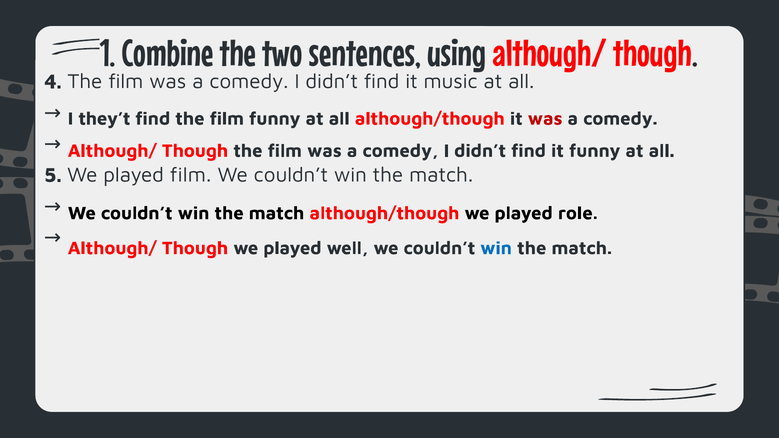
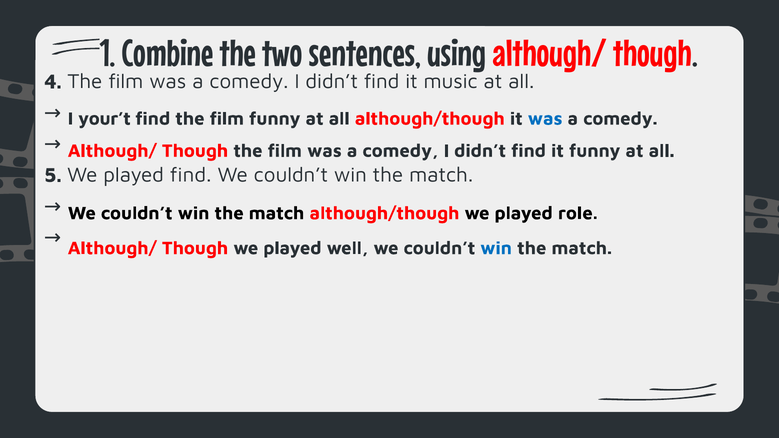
they’t: they’t -> your’t (104, 119)
was colour: red -> blue (545, 119)
played film: film -> find (191, 175)
